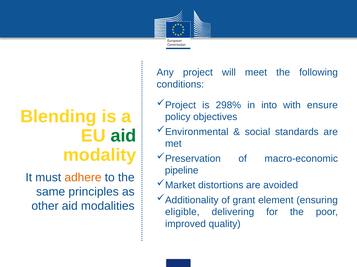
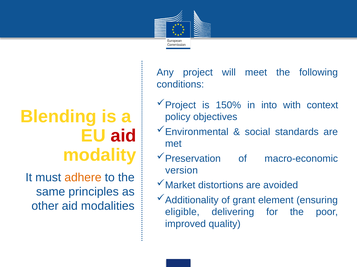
298%: 298% -> 150% (228, 105)
ensure: ensure -> context (322, 105)
aid colour: green -> red (123, 136)
pipeline: pipeline -> version (182, 171)
